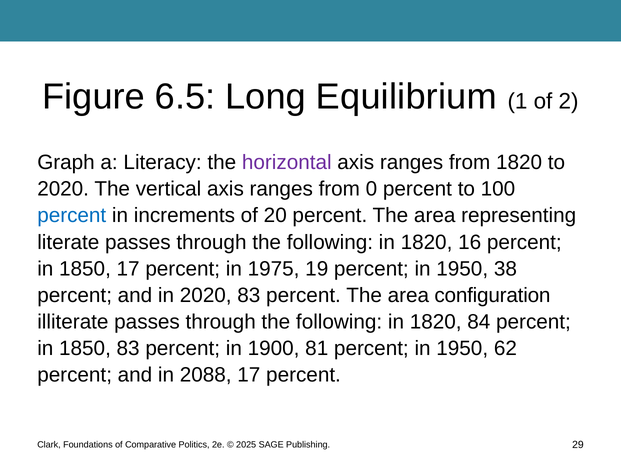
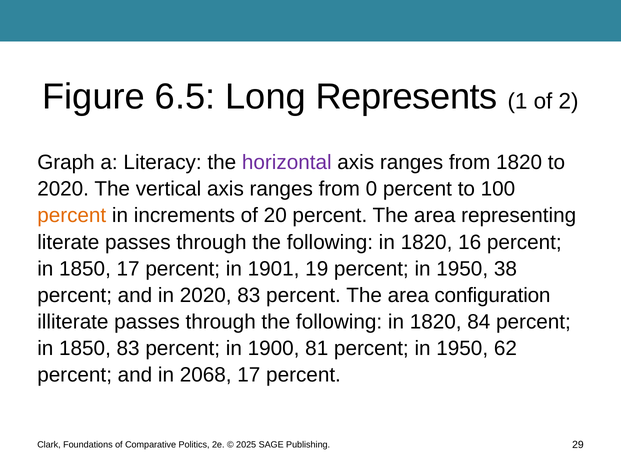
Equilibrium: Equilibrium -> Represents (407, 97)
percent colour: blue -> orange (72, 215)
1975: 1975 -> 1901 (274, 269)
2088: 2088 -> 2068 (206, 375)
